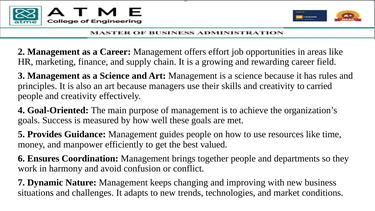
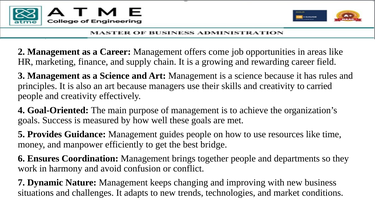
effort: effort -> come (219, 52)
valued: valued -> bridge (214, 144)
